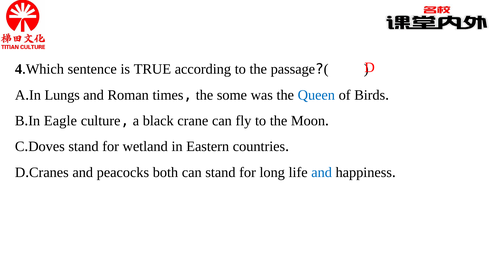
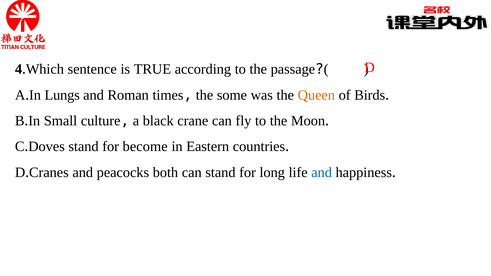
Queen colour: blue -> orange (316, 95)
Eagle: Eagle -> Small (61, 121)
wetland: wetland -> become (145, 147)
